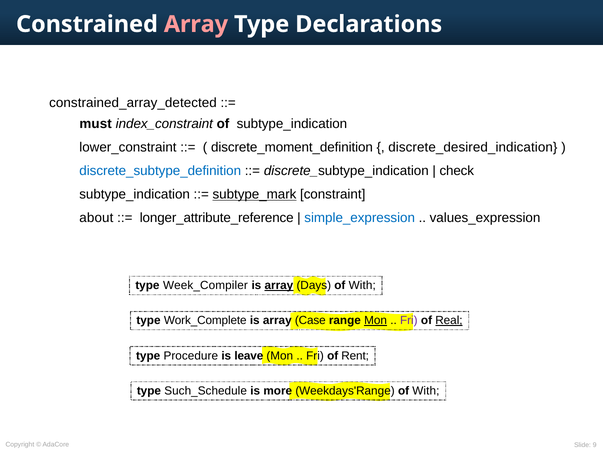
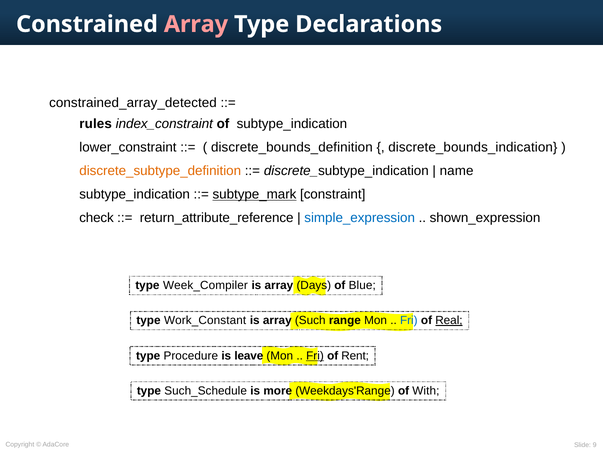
must: must -> rules (96, 124)
discrete_moment_definition: discrete_moment_definition -> discrete_bounds_definition (292, 148)
discrete_desired_indication: discrete_desired_indication -> discrete_bounds_indication (473, 148)
discrete_subtype_definition colour: blue -> orange (160, 171)
check: check -> name (457, 171)
about: about -> check (97, 218)
longer_attribute_reference: longer_attribute_reference -> return_attribute_reference (217, 218)
values_expression: values_expression -> shown_expression (485, 218)
array underline: present -> none (279, 286)
Days of With: With -> Blue (362, 286)
Work_Complete: Work_Complete -> Work_Constant (205, 321)
Case: Case -> Such (310, 321)
Mon underline: present -> none (376, 321)
Fri colour: purple -> blue (409, 321)
Fri underline: none -> present (315, 356)
